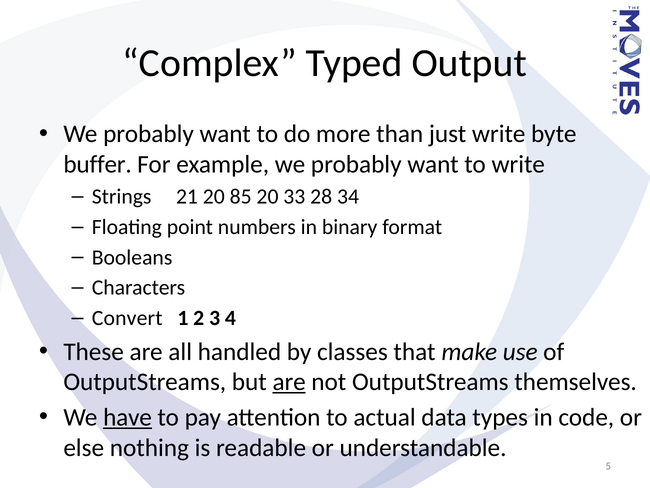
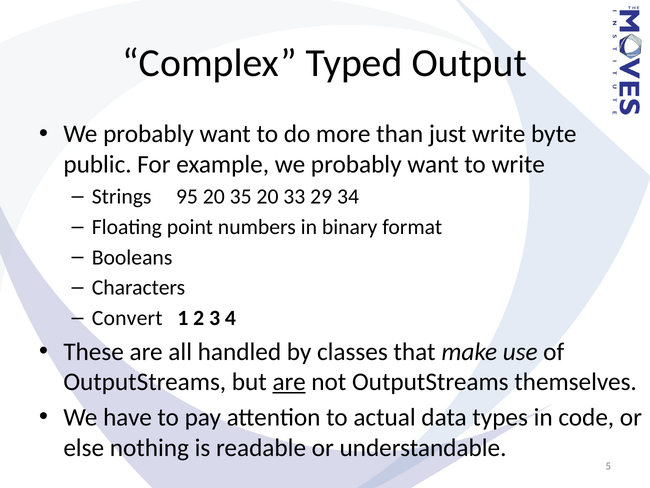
buffer: buffer -> public (98, 164)
21: 21 -> 95 (187, 197)
85: 85 -> 35 (241, 197)
28: 28 -> 29 (321, 197)
have underline: present -> none (128, 417)
